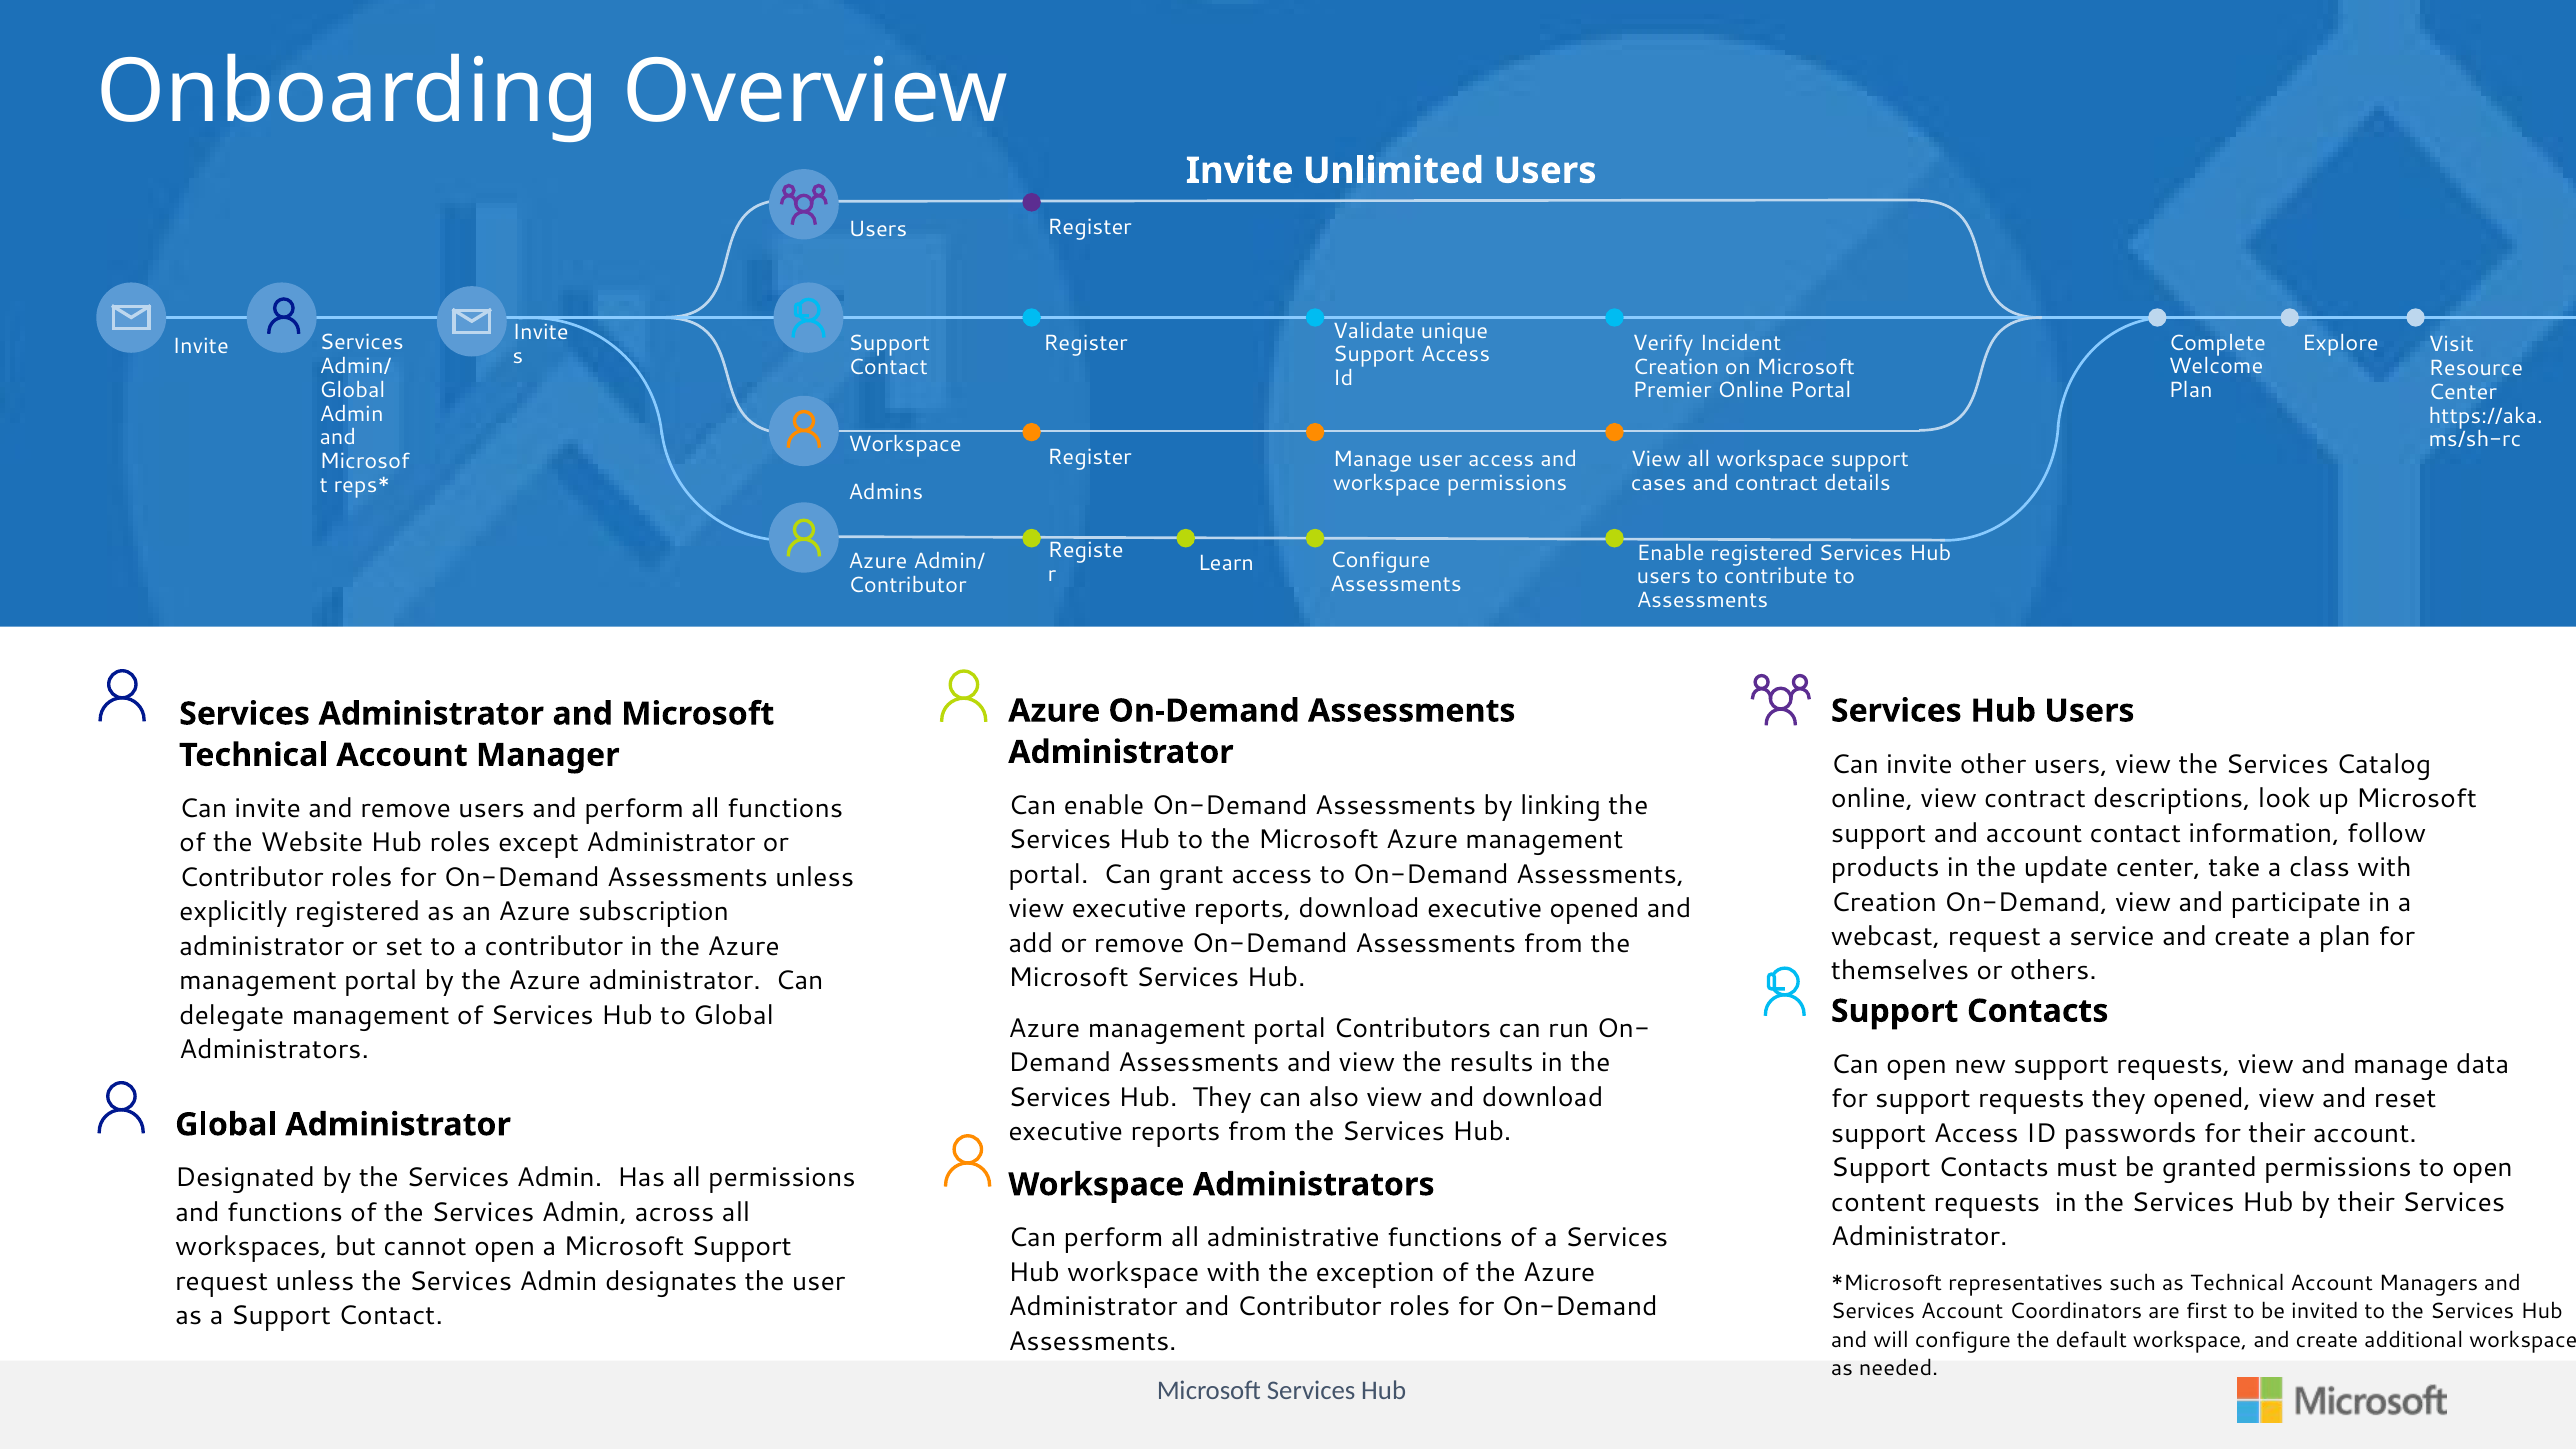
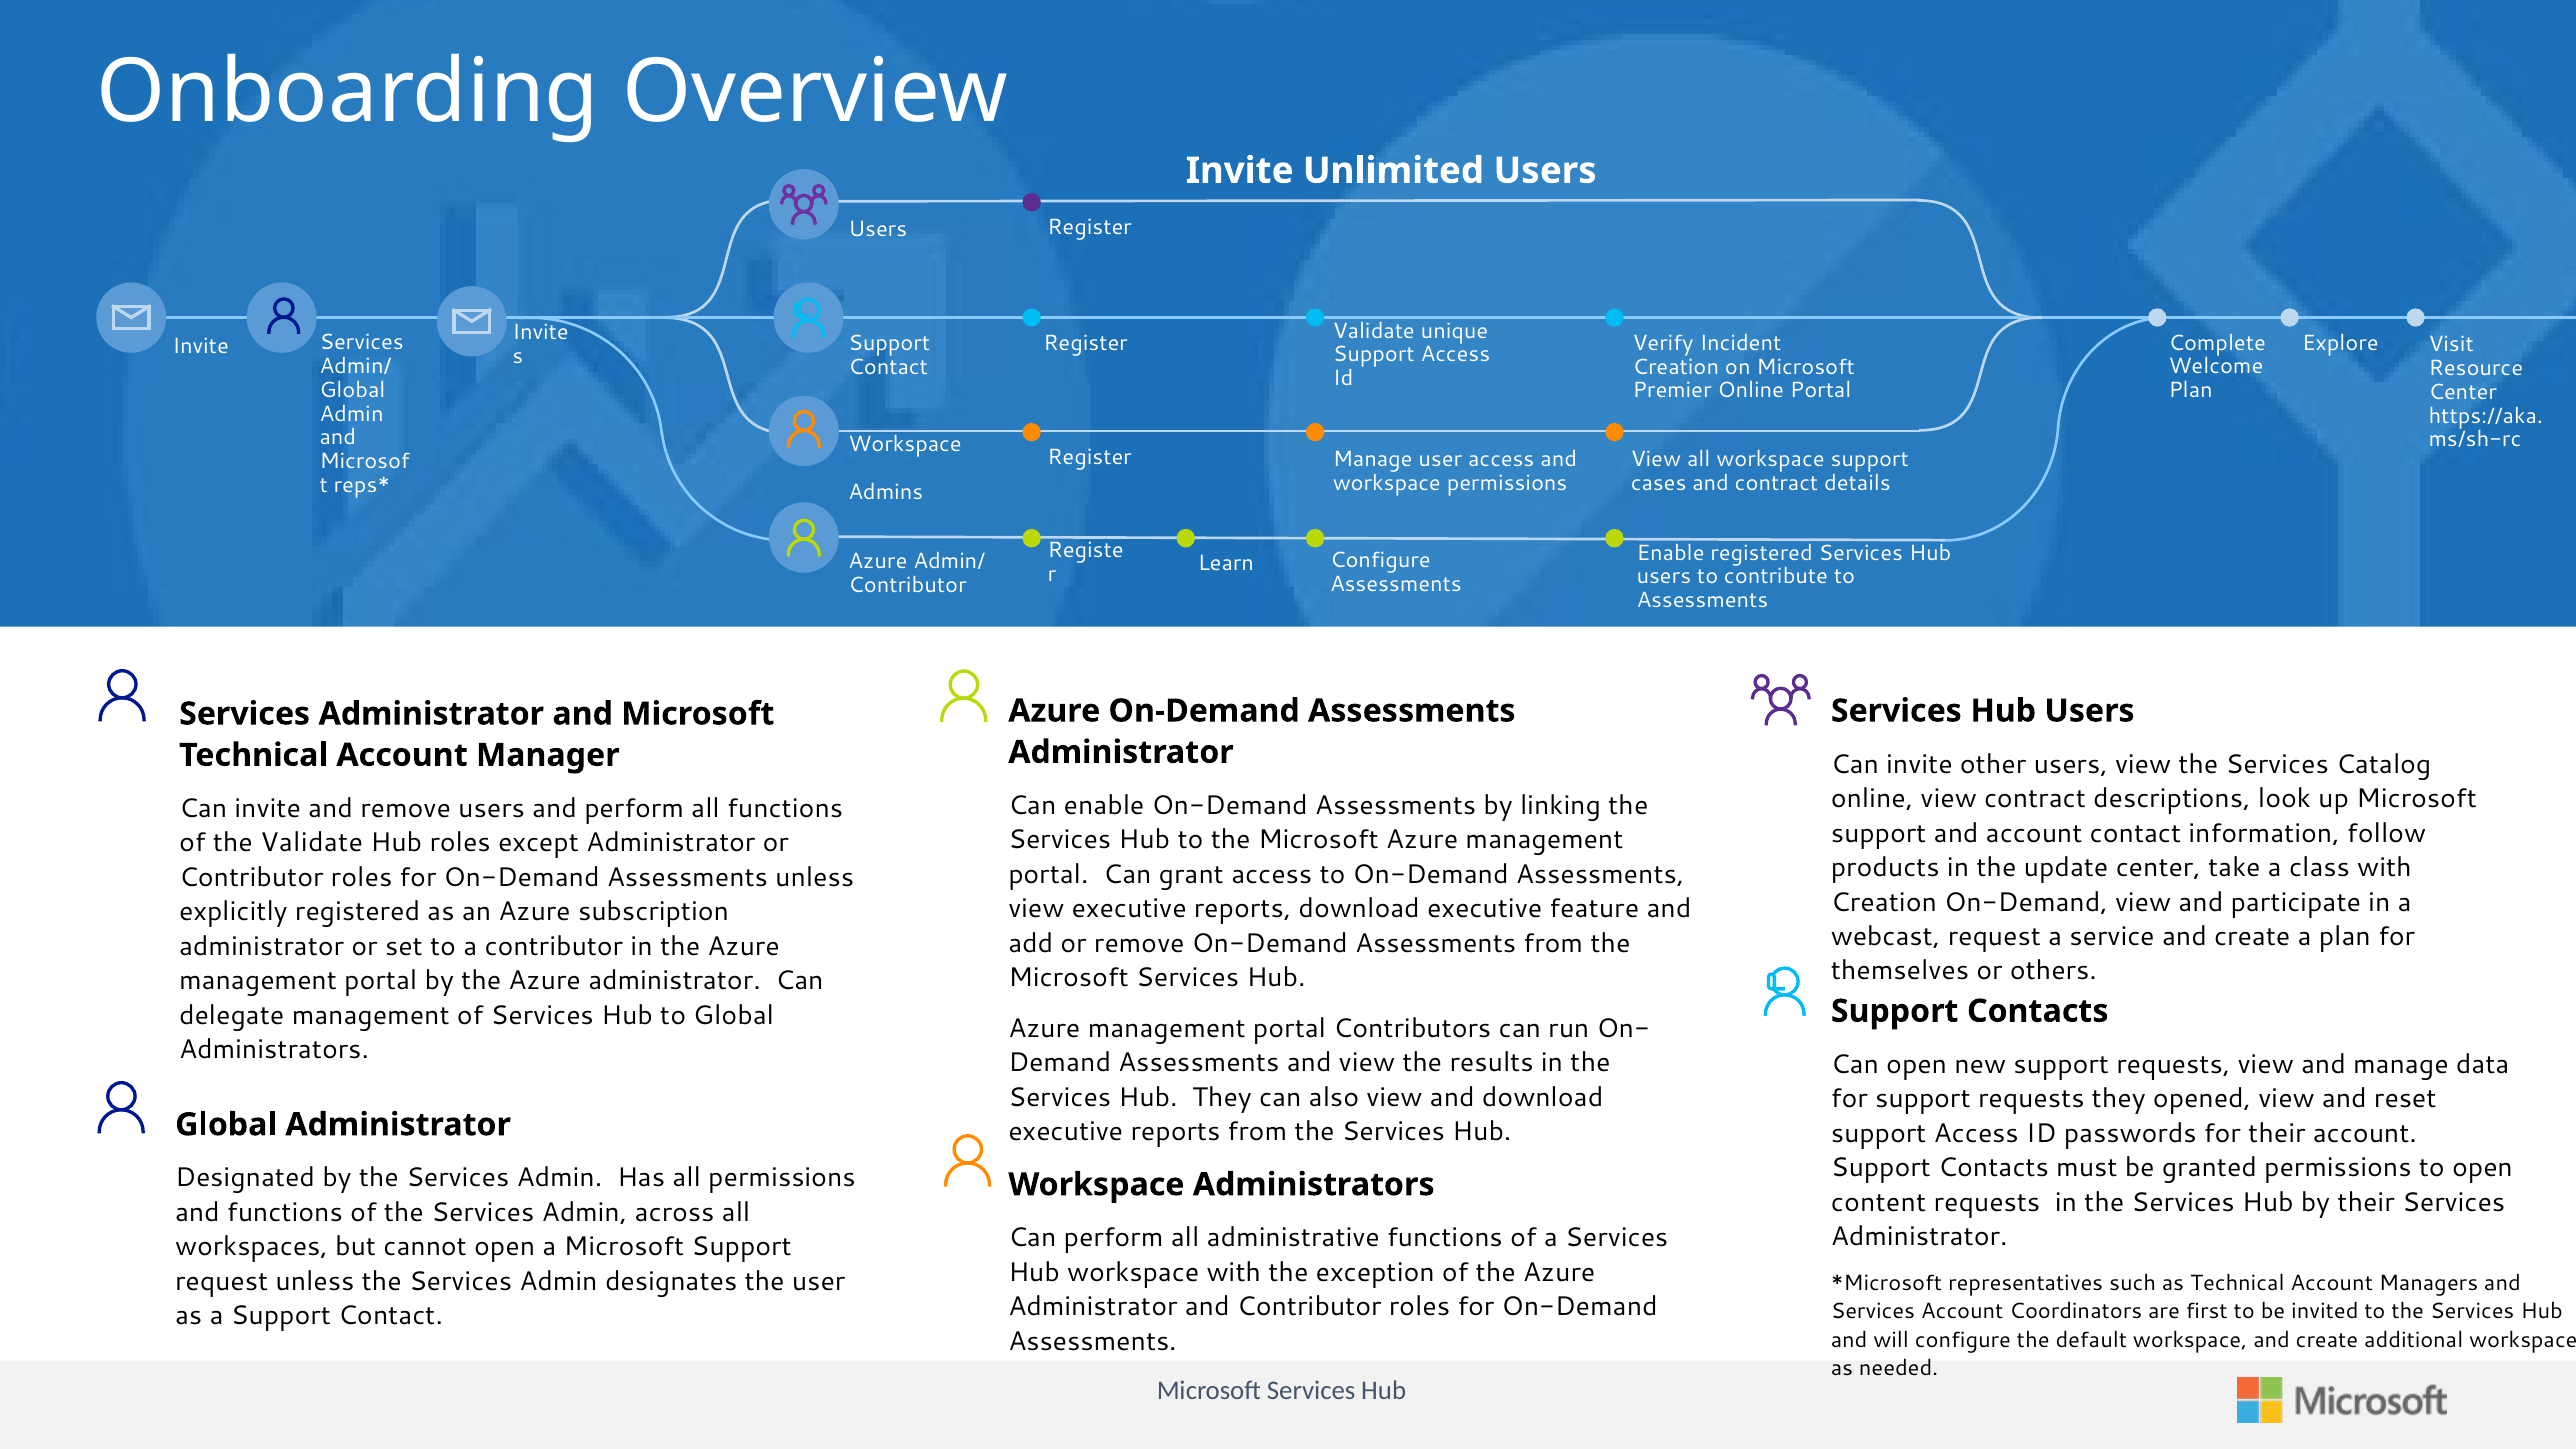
the Website: Website -> Validate (312, 843)
executive opened: opened -> feature (1594, 909)
